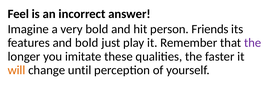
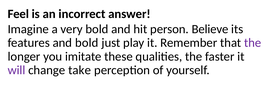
Friends: Friends -> Believe (210, 29)
will colour: orange -> purple (17, 70)
until: until -> take (80, 70)
